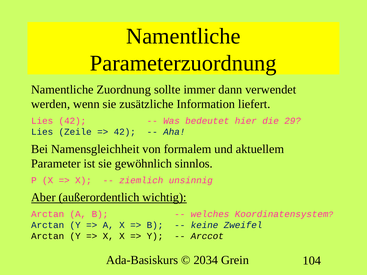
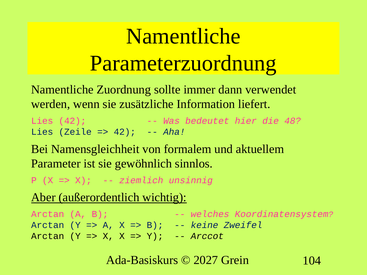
29: 29 -> 48 (293, 121)
2034: 2034 -> 2027 (206, 260)
